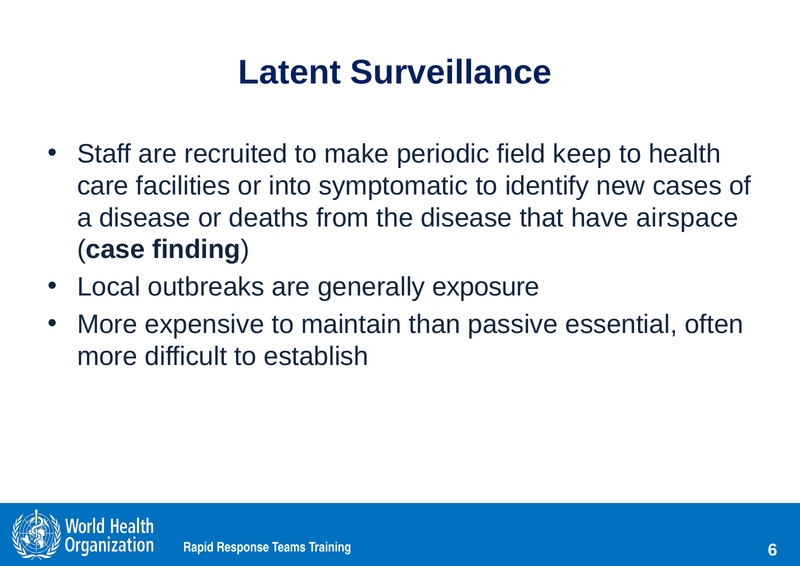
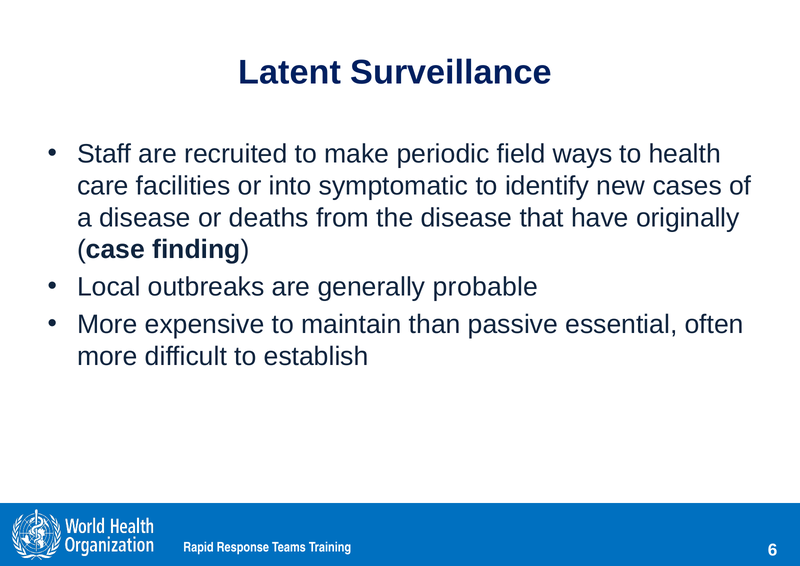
keep: keep -> ways (583, 154)
airspace: airspace -> originally (688, 218)
exposure: exposure -> probable (486, 287)
